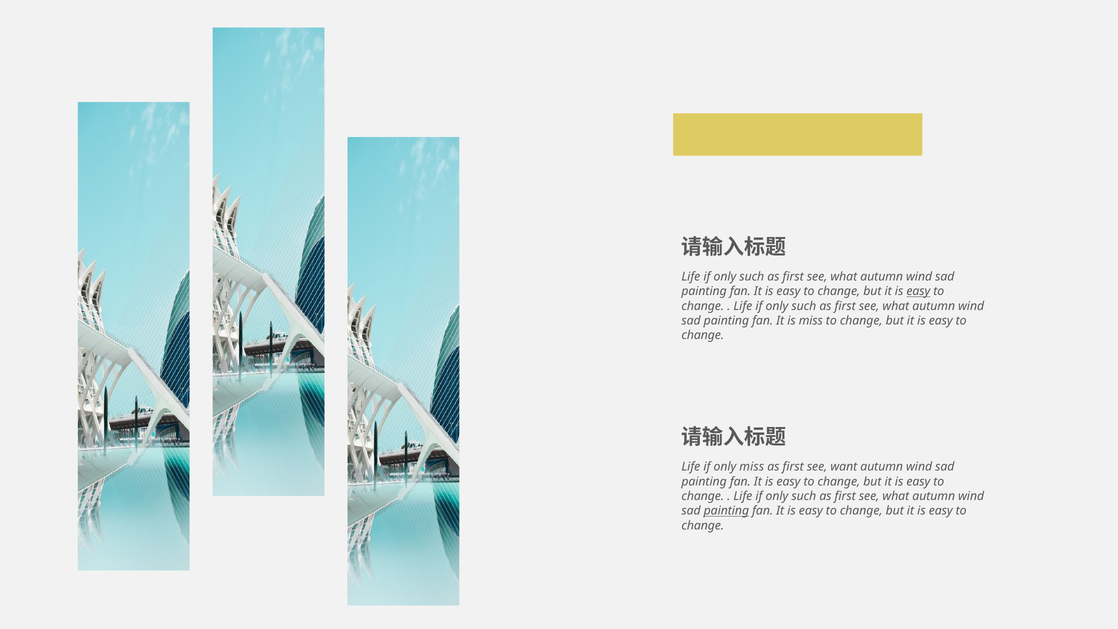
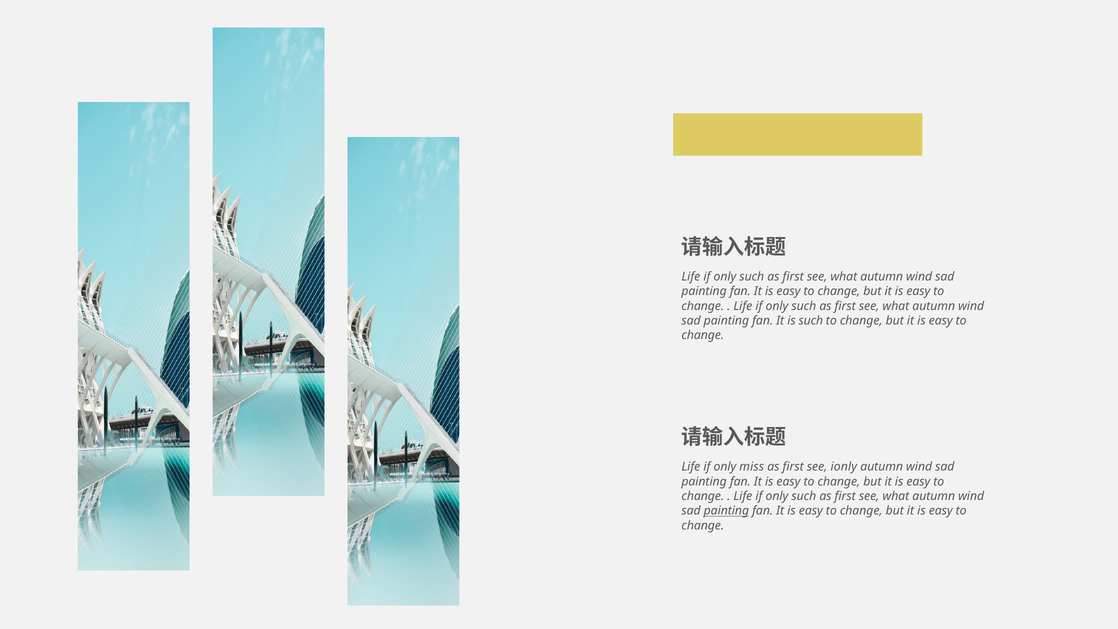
easy underline: present -> none (918, 291)
is miss: miss -> such (811, 321)
want: want -> ionly (844, 467)
